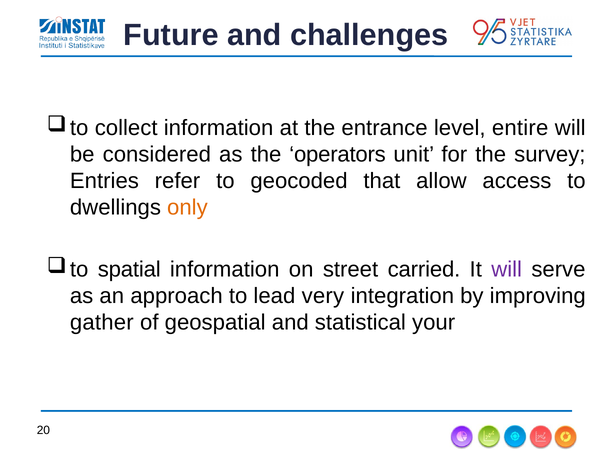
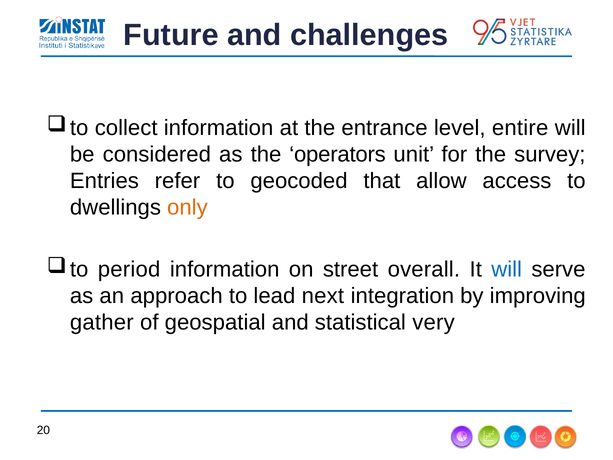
spatial: spatial -> period (129, 269)
carried: carried -> overall (424, 269)
will colour: purple -> blue (507, 269)
very: very -> next (323, 296)
your: your -> very (434, 322)
